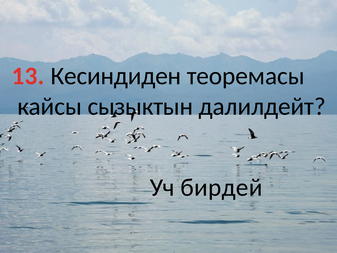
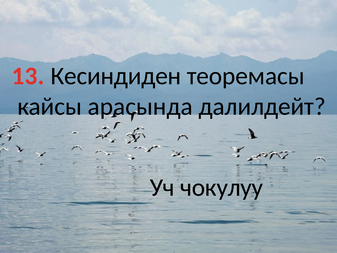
сызыктын: сызыктын -> арасында (140, 106)
бирдей: бирдей -> чокулуу (222, 187)
